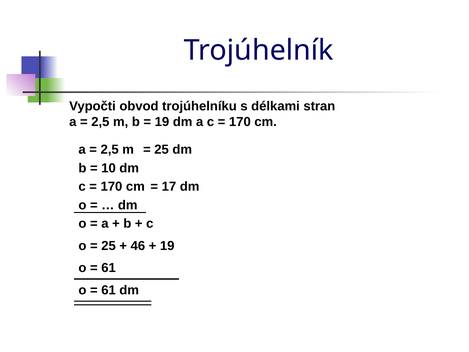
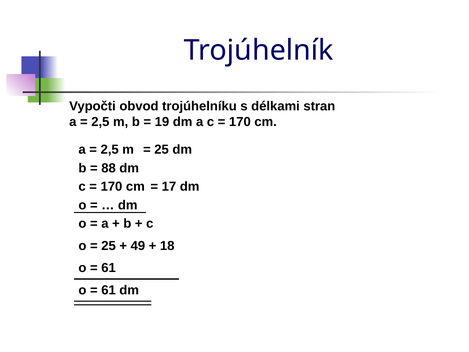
10: 10 -> 88 (109, 168)
46: 46 -> 49 (138, 246)
19: 19 -> 18 (167, 246)
